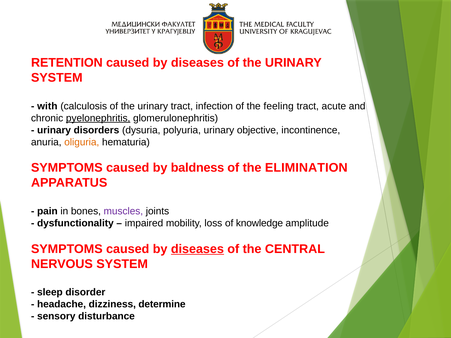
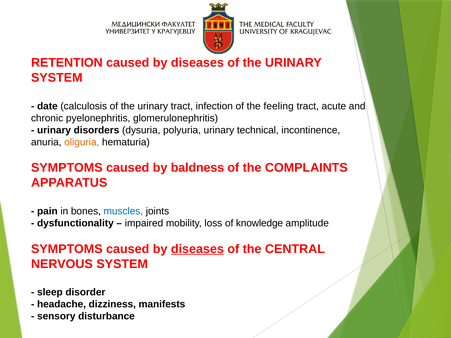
with: with -> date (47, 106)
pyelonephritis underline: present -> none (98, 118)
objective: objective -> technical (258, 130)
ELIMINATION: ELIMINATION -> COMPLAINTS (306, 168)
muscles colour: purple -> blue (123, 211)
determine: determine -> manifests (162, 305)
